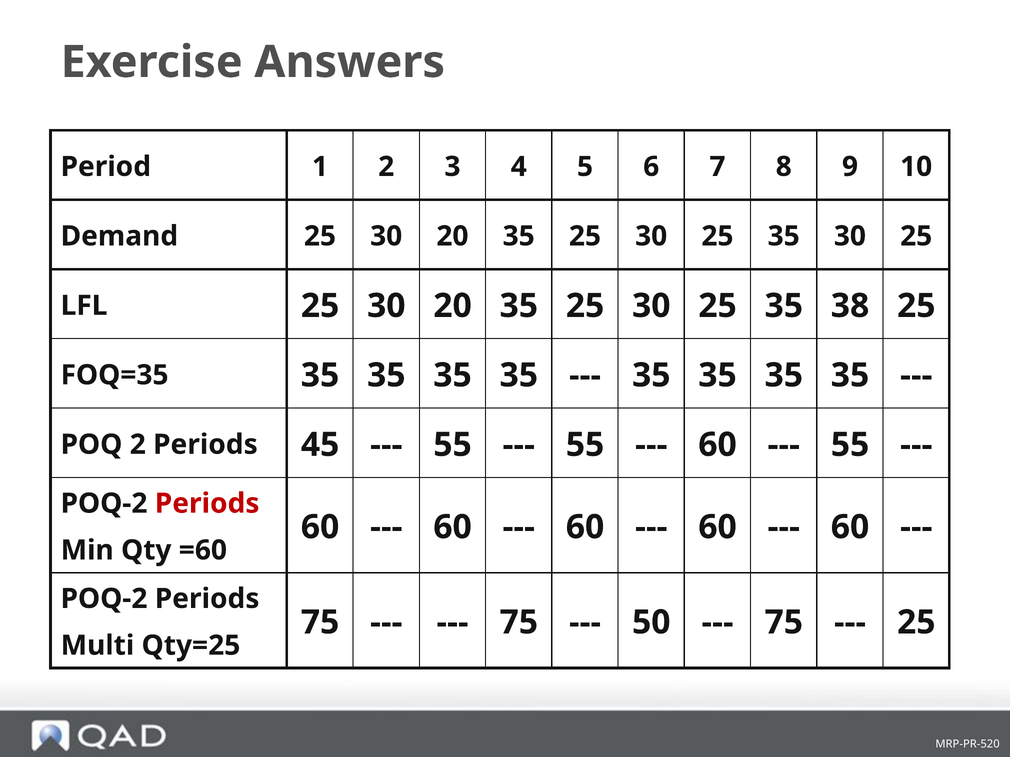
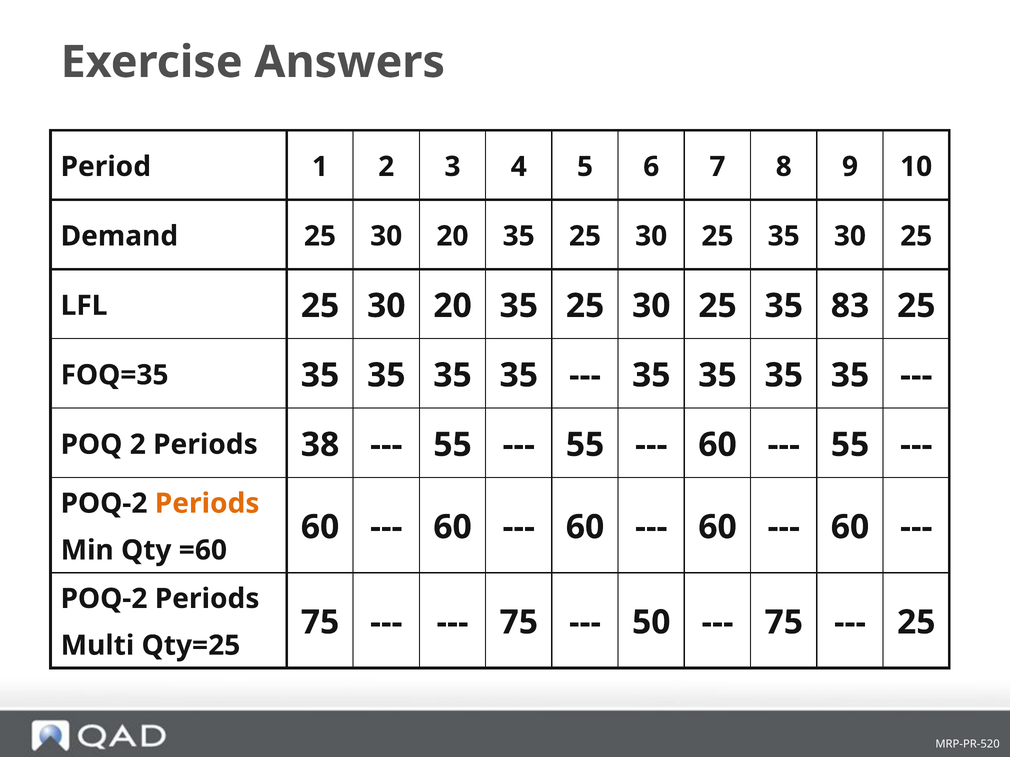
38: 38 -> 83 (850, 306)
45: 45 -> 38 (320, 445)
Periods colour: red -> orange (207, 504)
